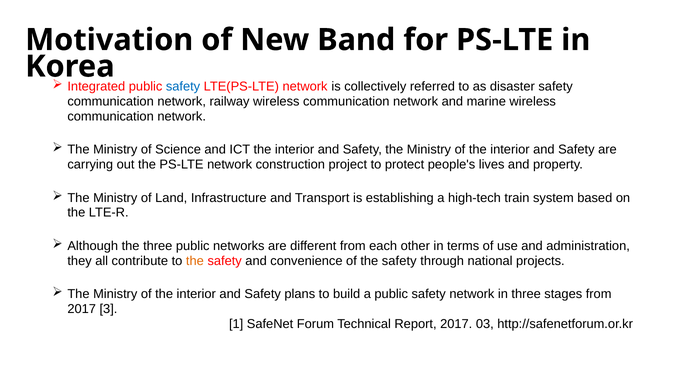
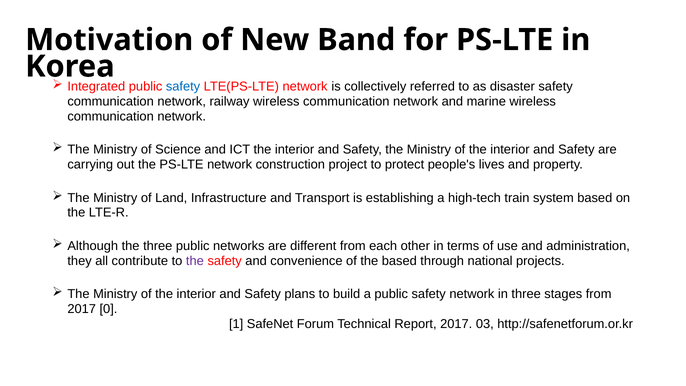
the colour: orange -> purple (195, 261)
of the safety: safety -> based (399, 261)
3: 3 -> 0 (108, 309)
